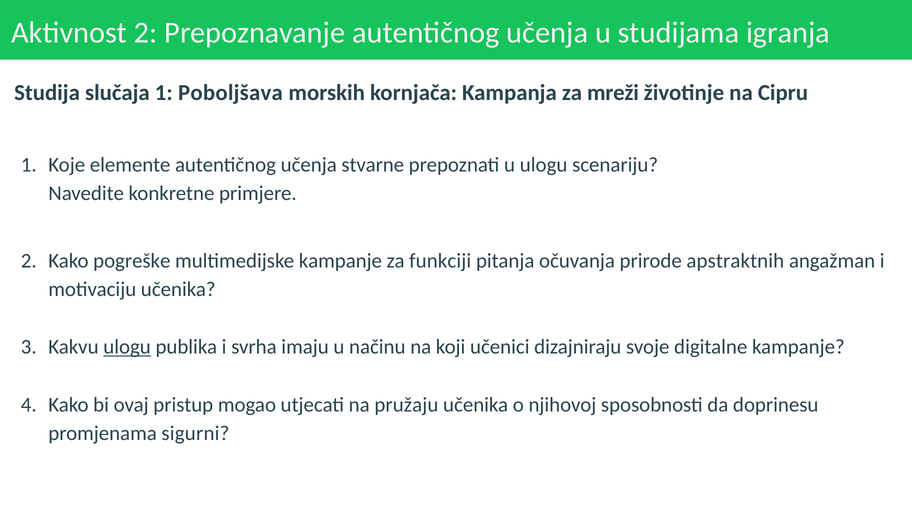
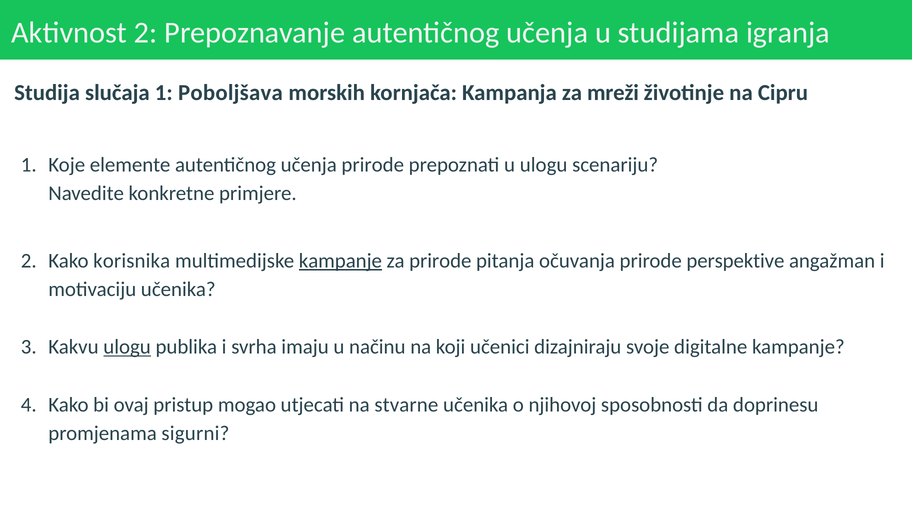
učenja stvarne: stvarne -> prirode (373, 165)
pogreške: pogreške -> korisnika (132, 261)
kampanje underline: none -> present (340, 261)
za funkciji: funkciji -> prirode (440, 261)
apstraktnih: apstraktnih -> perspektive (735, 261)
pružaju: pružaju -> stvarne (406, 405)
